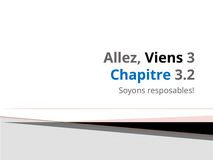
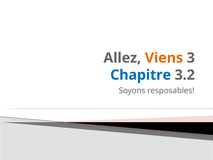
Viens colour: black -> orange (164, 58)
